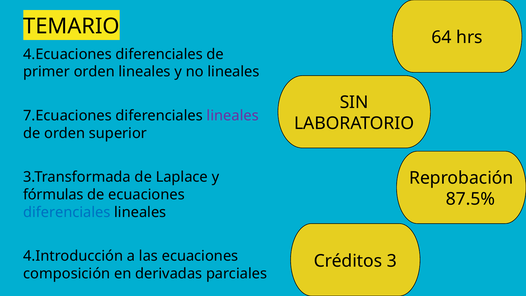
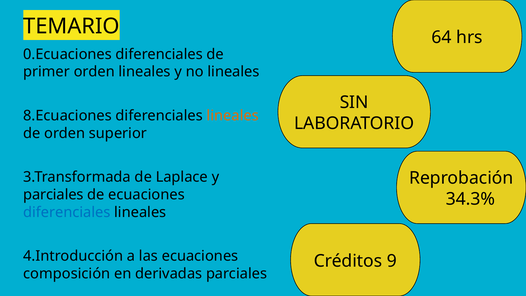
4.Ecuaciones: 4.Ecuaciones -> 0.Ecuaciones (68, 54)
7.Ecuaciones: 7.Ecuaciones -> 8.Ecuaciones (68, 116)
lineales colour: purple -> orange (233, 116)
fórmulas: fórmulas -> parciales (53, 195)
87.5%: 87.5% -> 34.3% (470, 199)
3: 3 -> 9 (392, 261)
